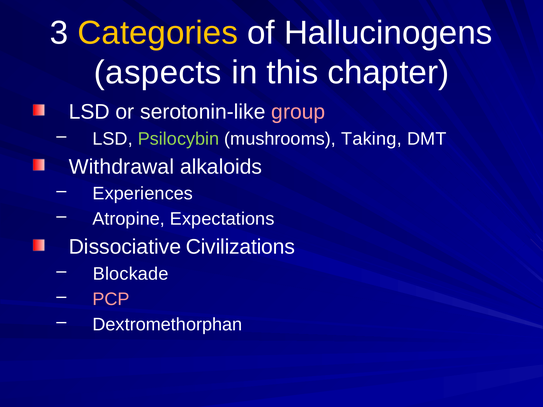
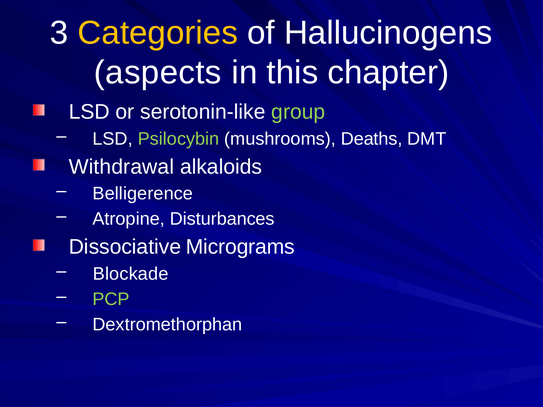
group colour: pink -> light green (298, 112)
Taking: Taking -> Deaths (372, 139)
Experiences: Experiences -> Belligerence (143, 194)
Expectations: Expectations -> Disturbances (222, 219)
Civilizations: Civilizations -> Micrograms (240, 247)
PCP colour: pink -> light green (111, 299)
